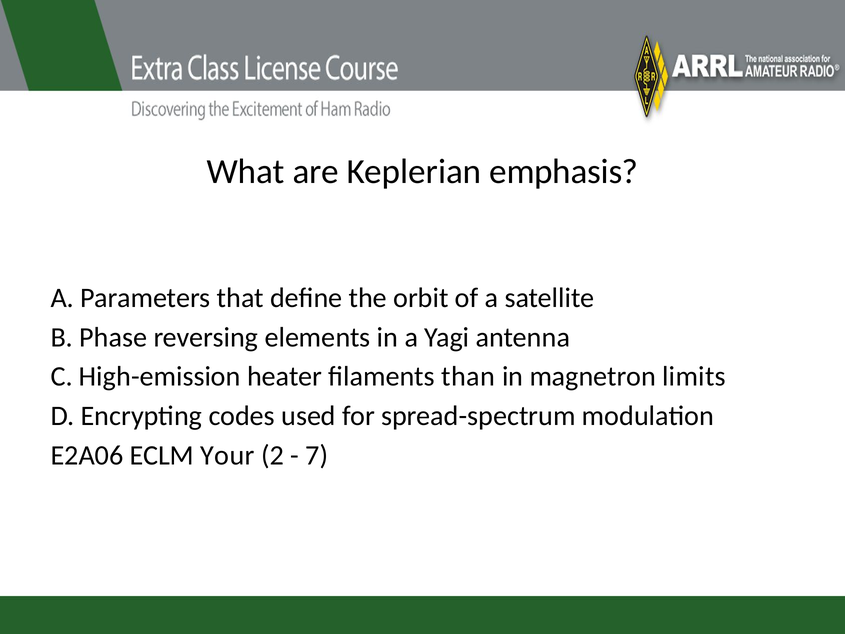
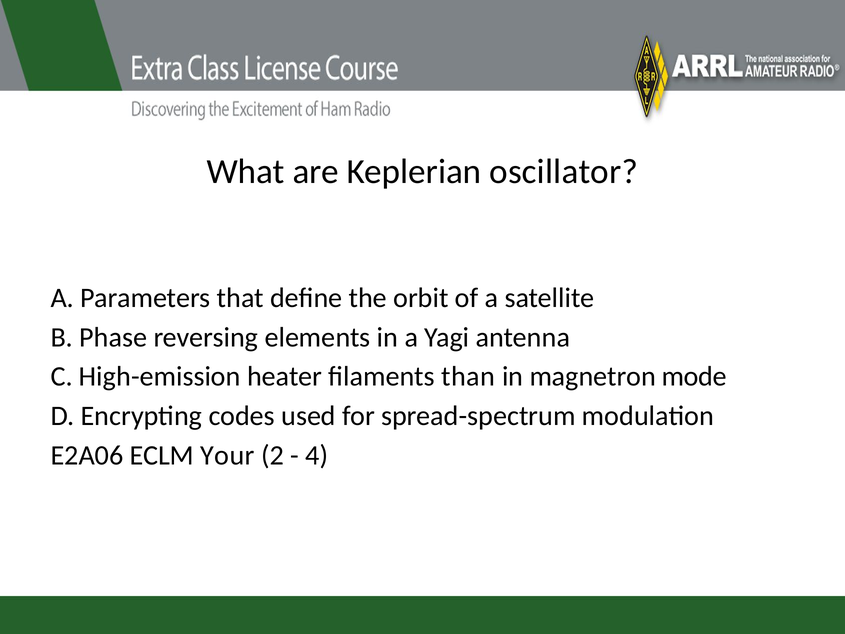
emphasis: emphasis -> oscillator (564, 171)
limits: limits -> mode (694, 377)
7: 7 -> 4 (317, 455)
